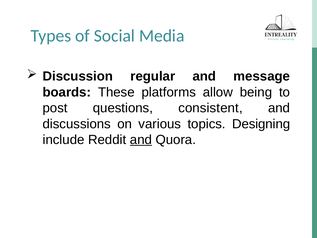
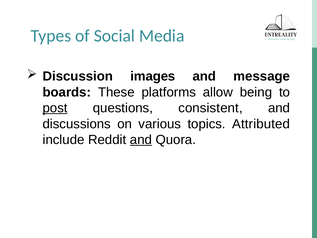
regular: regular -> images (153, 76)
post underline: none -> present (55, 108)
Designing: Designing -> Attributed (261, 124)
